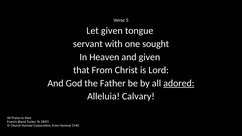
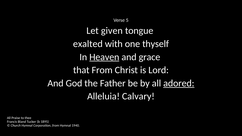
servant: servant -> exalted (88, 44)
sought: sought -> thyself (156, 44)
Heaven underline: none -> present (104, 57)
and given: given -> grace (149, 57)
